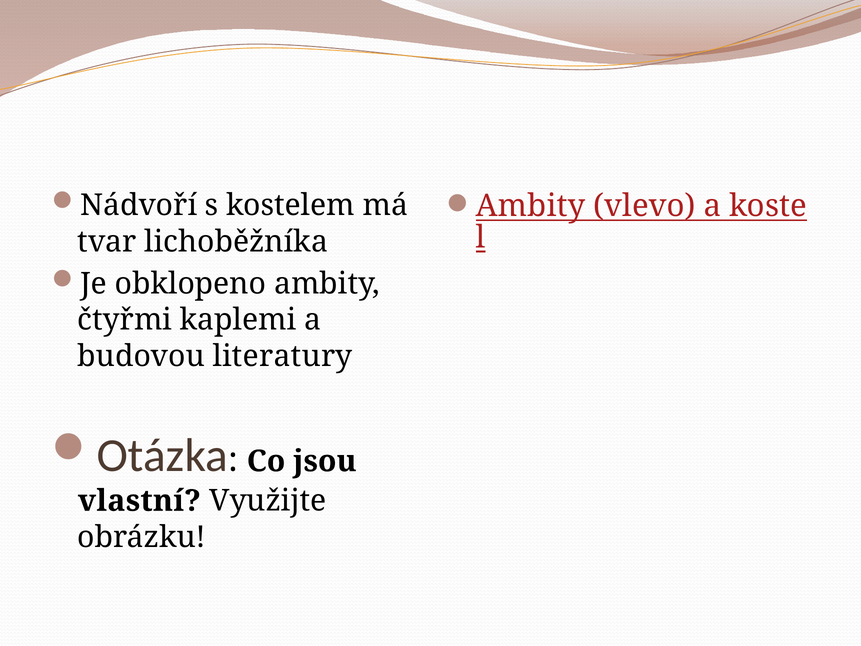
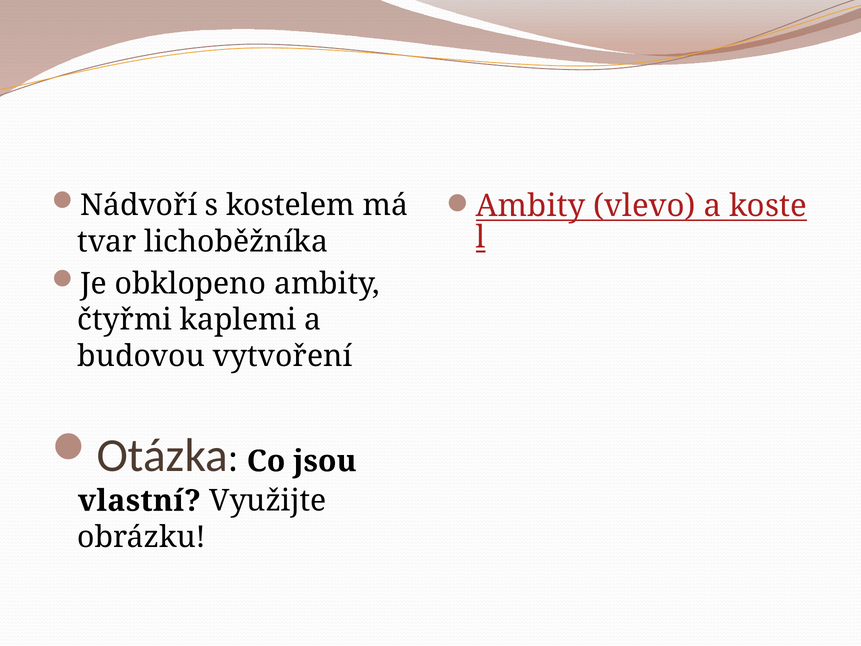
literatury: literatury -> vytvoření (283, 356)
